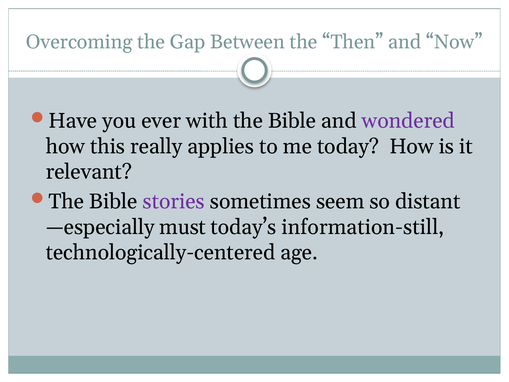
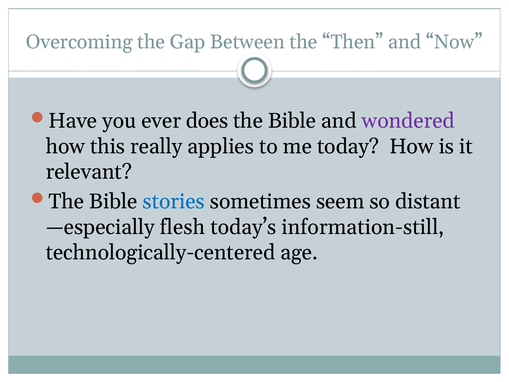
with: with -> does (207, 121)
stories colour: purple -> blue (174, 201)
must: must -> flesh (182, 227)
